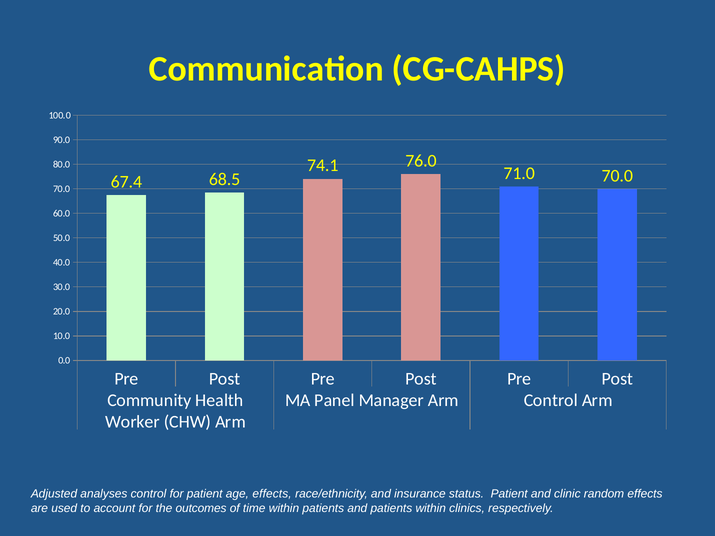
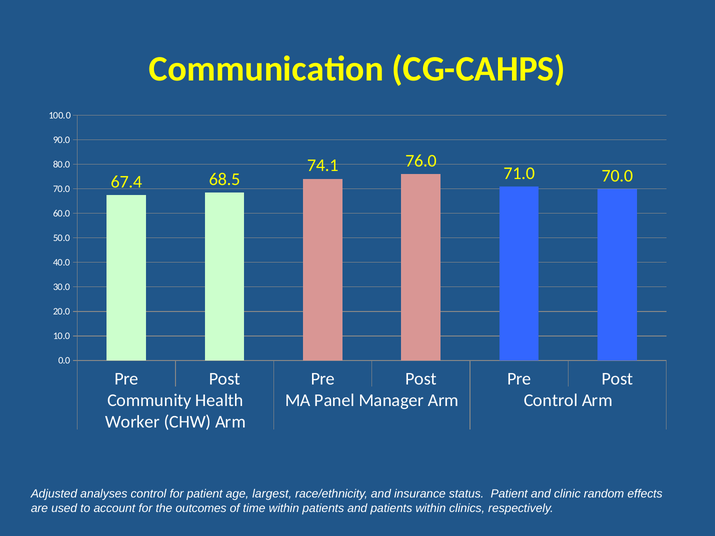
age effects: effects -> largest (272, 494)
